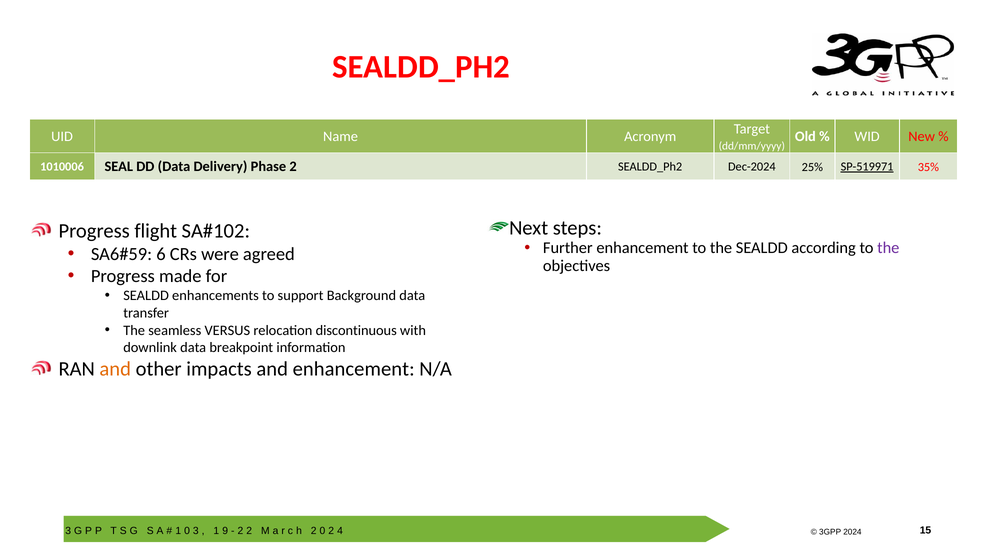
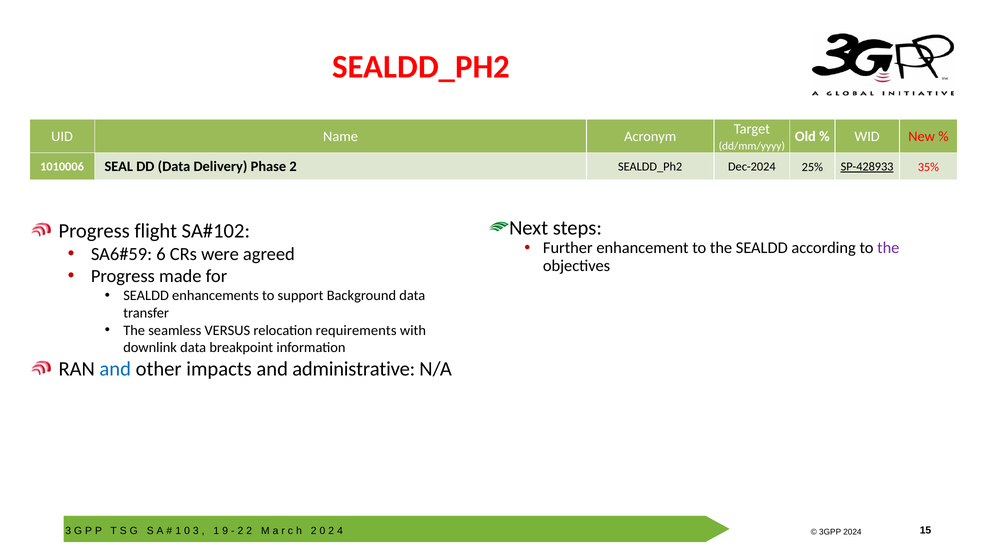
SP-519971: SP-519971 -> SP-428933 (867, 167)
discontinuous: discontinuous -> requirements (356, 330)
and colour: orange -> blue (115, 369)
and enhancement: enhancement -> administrative (354, 369)
